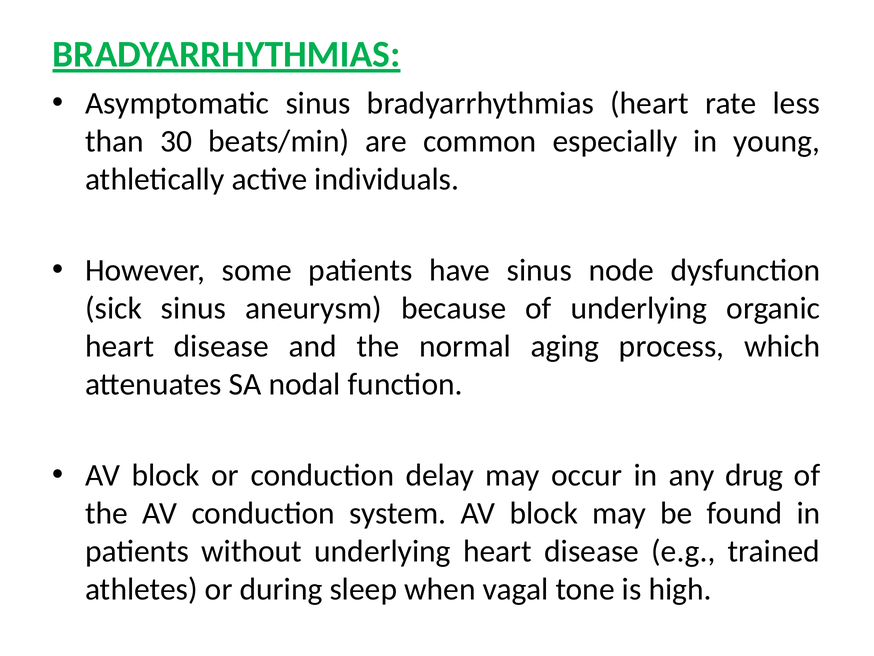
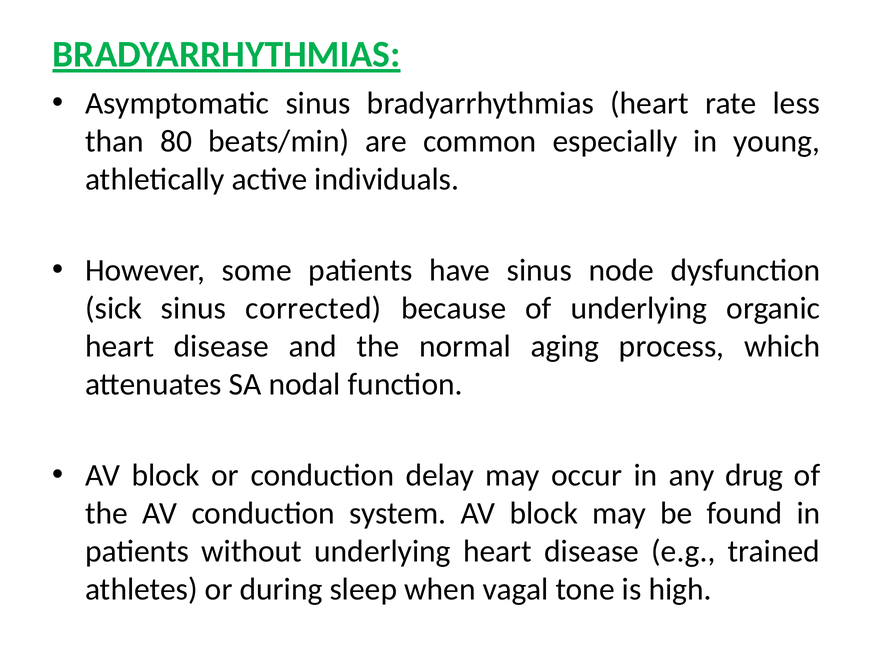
30: 30 -> 80 (176, 141)
aneurysm: aneurysm -> corrected (313, 308)
